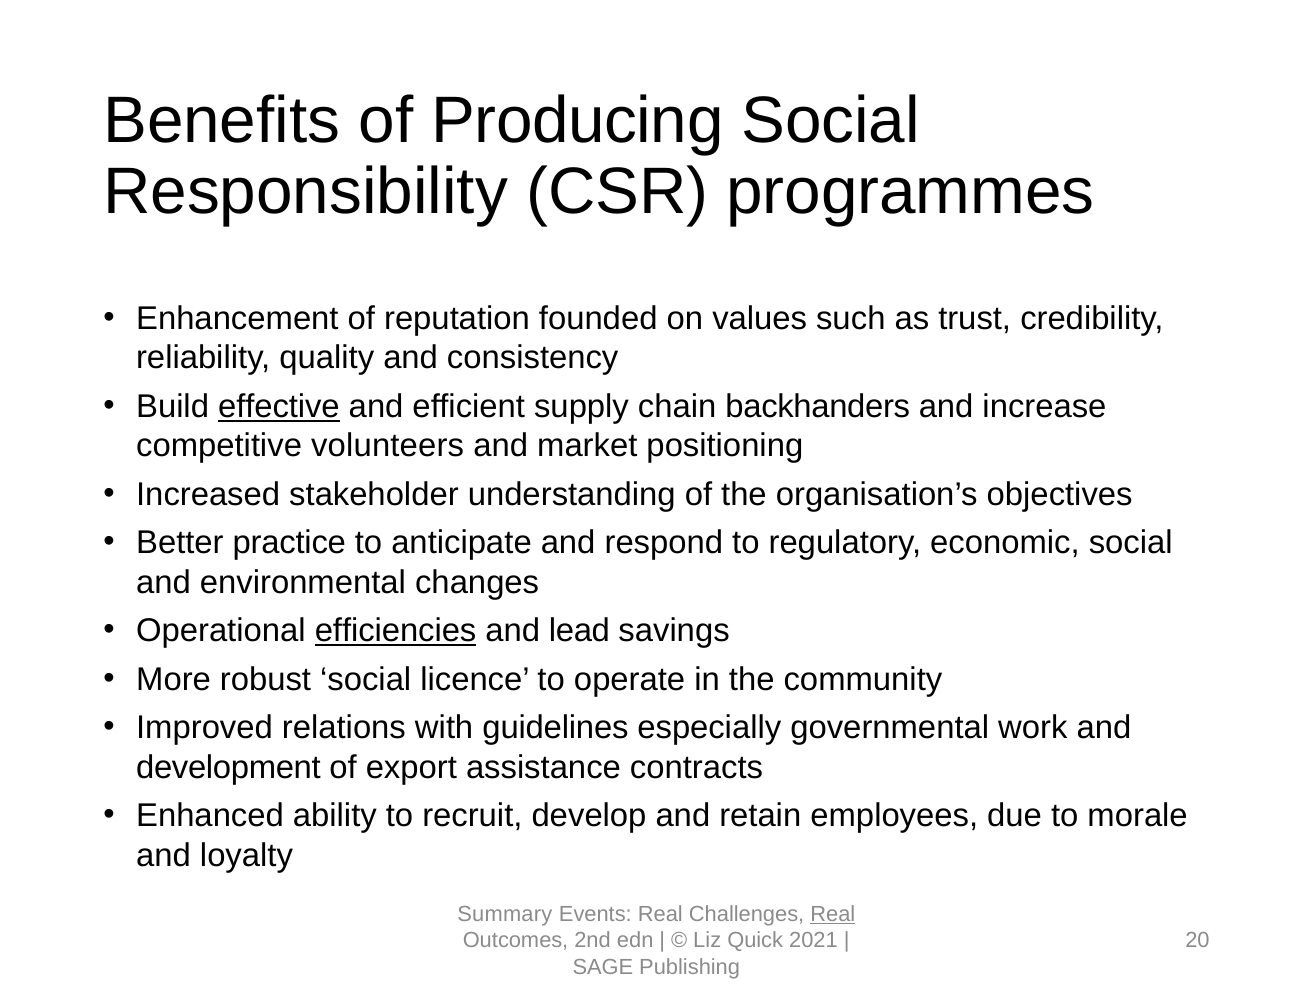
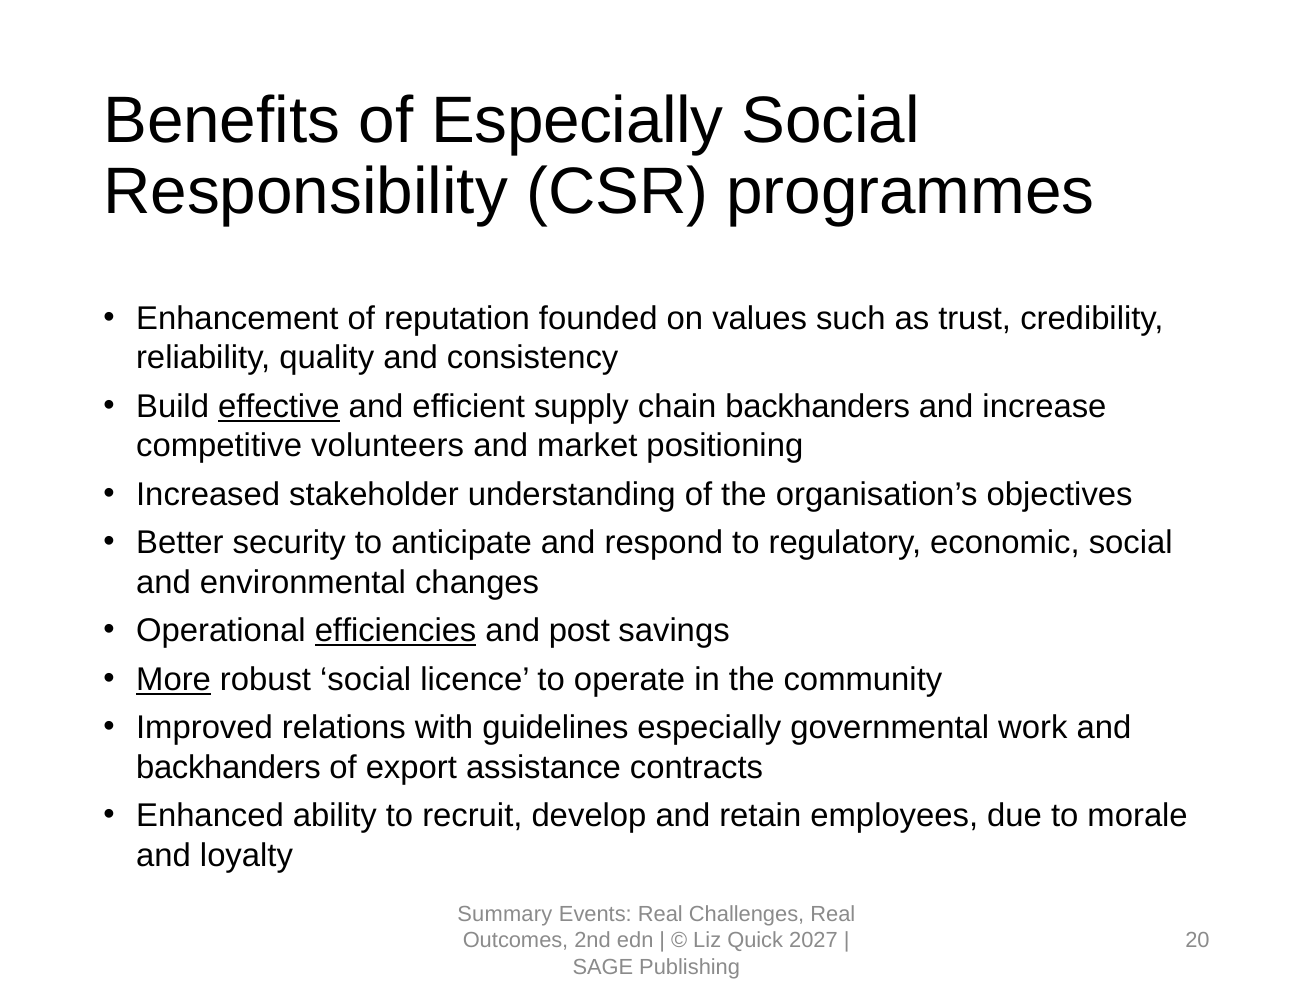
of Producing: Producing -> Especially (577, 121)
practice: practice -> security (289, 543)
lead: lead -> post (579, 631)
More underline: none -> present (174, 679)
development: development -> backhanders (228, 767)
Real underline: present -> none (833, 914)
2021: 2021 -> 2027 (813, 940)
